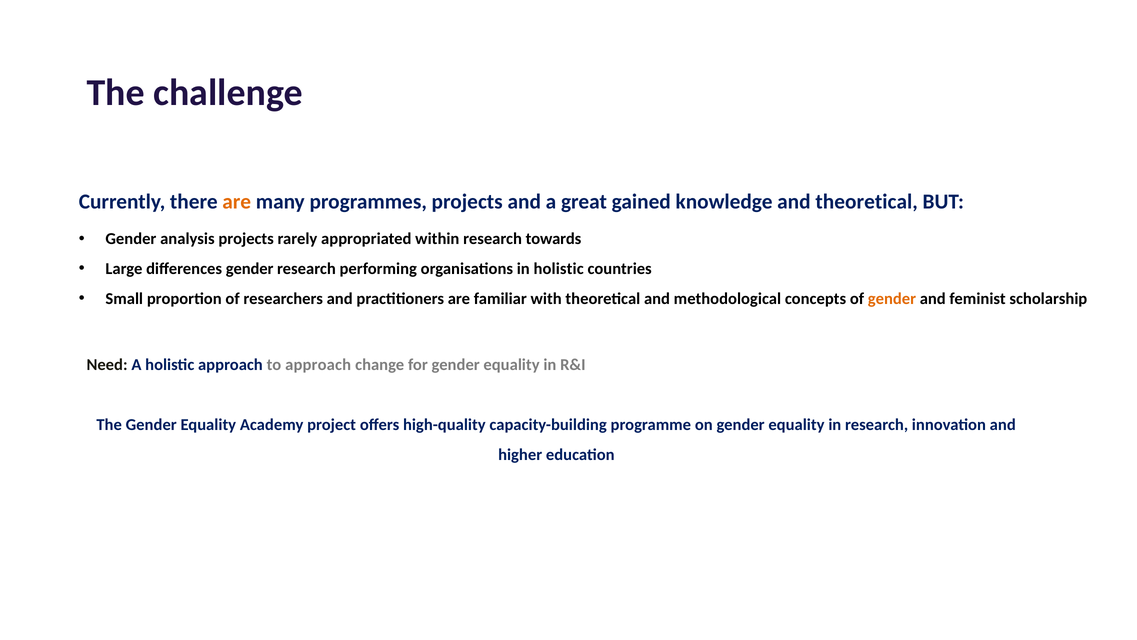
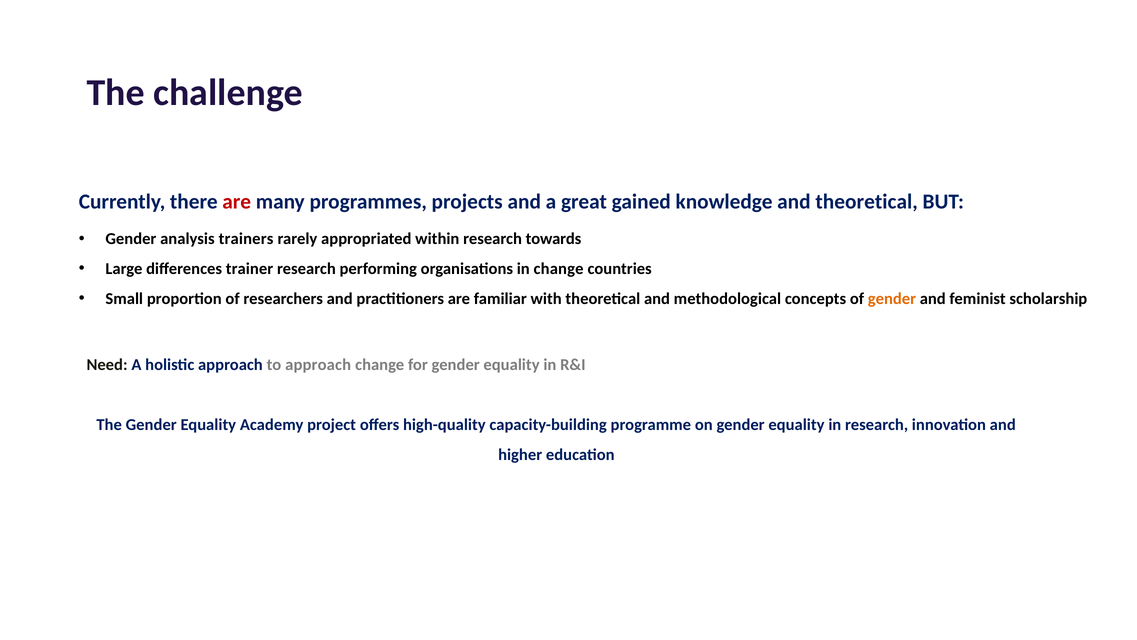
are colour: orange -> red (237, 201)
analysis projects: projects -> trainers (246, 239)
differences gender: gender -> trainer (250, 269)
in holistic: holistic -> change (559, 269)
